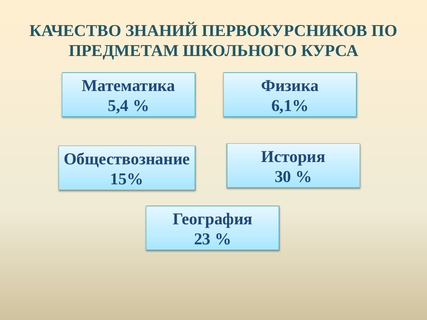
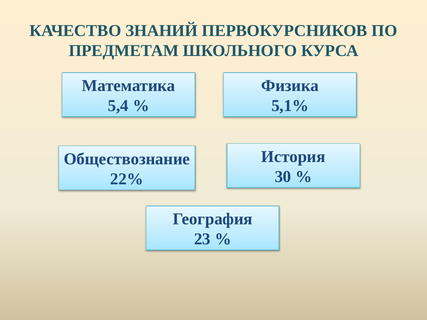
6,1%: 6,1% -> 5,1% (290, 106)
15%: 15% -> 22% (127, 179)
